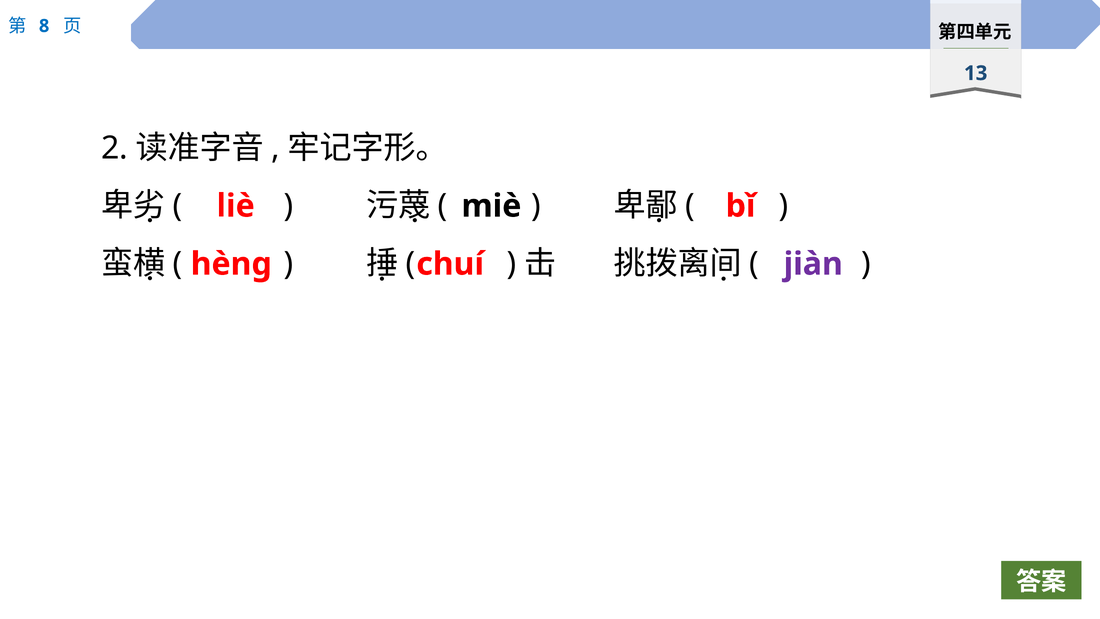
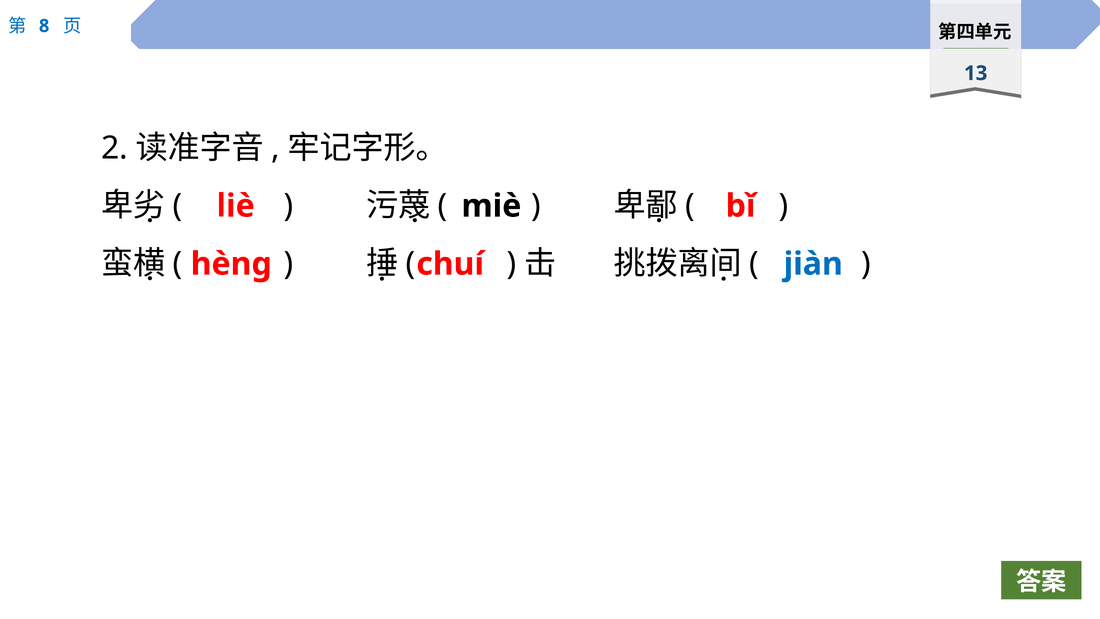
jiàn colour: purple -> blue (813, 264)
